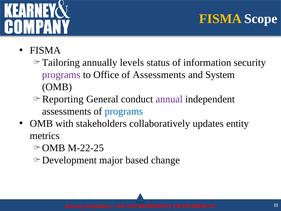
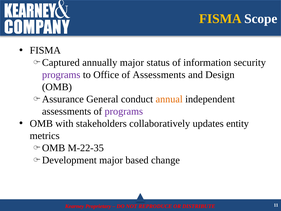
Tailoring: Tailoring -> Captured (61, 63)
annually levels: levels -> major (132, 63)
System: System -> Design (220, 75)
Reporting: Reporting -> Assurance (63, 99)
annual colour: purple -> orange (169, 99)
programs colour: blue -> purple (124, 111)
M-22-25: M-22-25 -> M-22-35 (86, 148)
